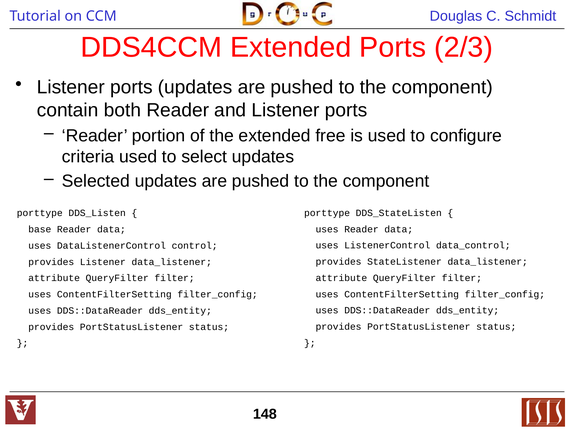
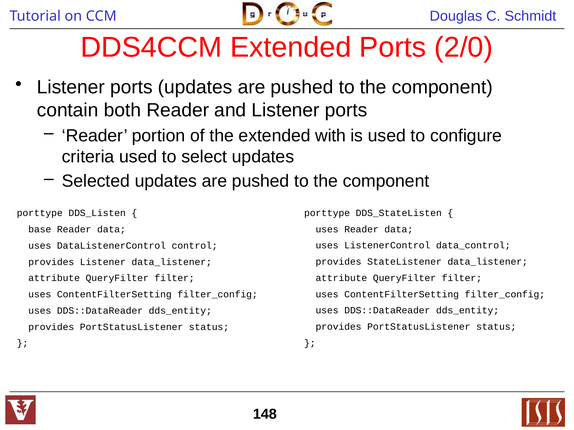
2/3: 2/3 -> 2/0 (464, 47)
free: free -> with (331, 136)
